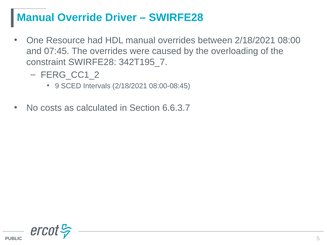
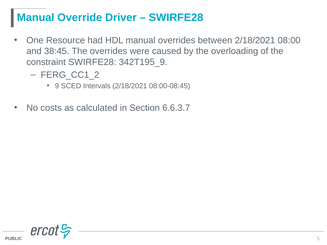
07:45: 07:45 -> 38:45 (57, 51)
342T195_7: 342T195_7 -> 342T195_9 (143, 62)
